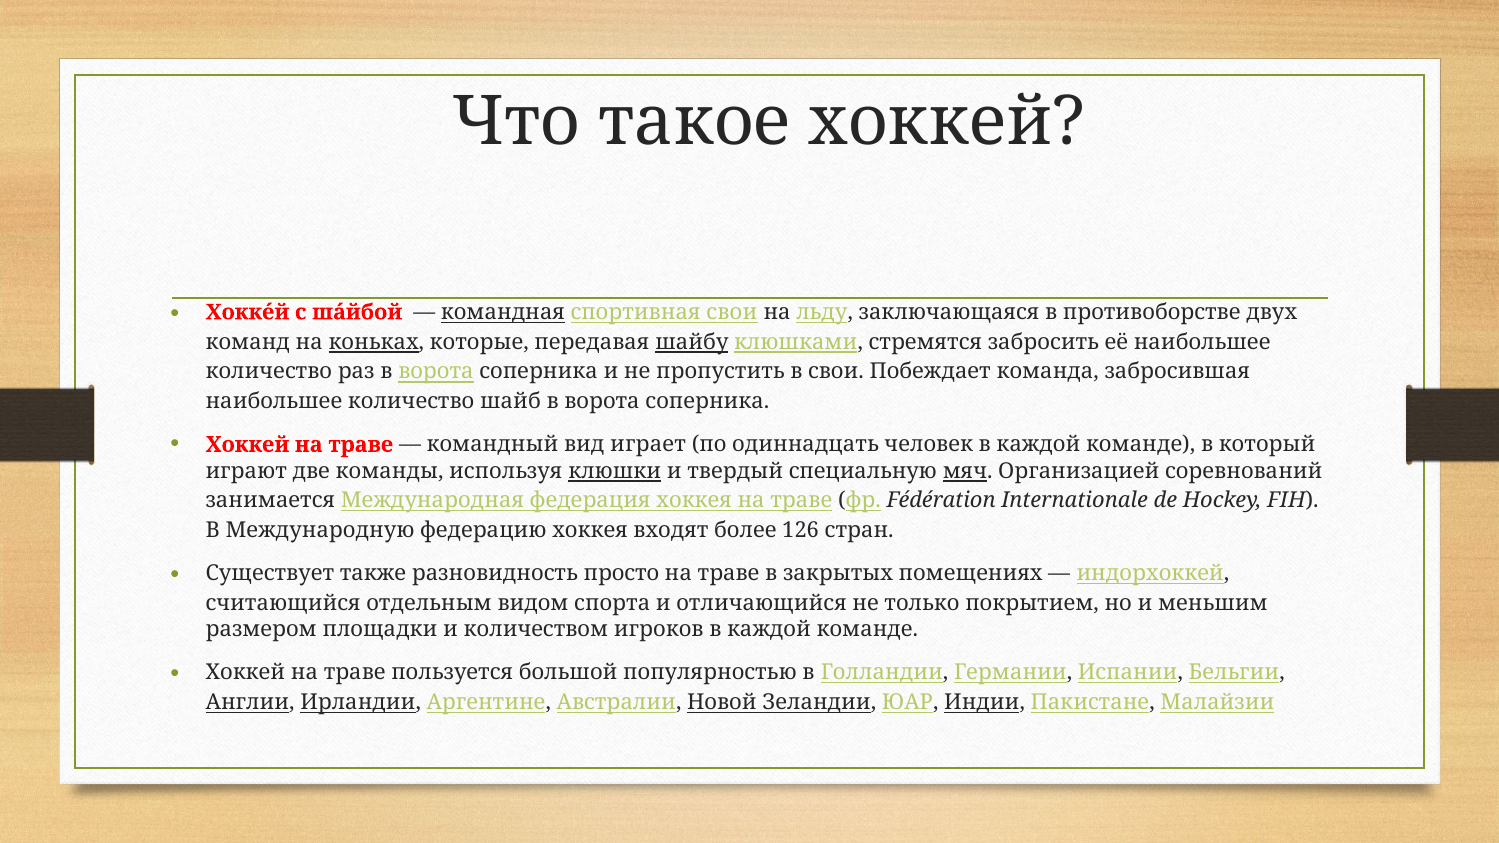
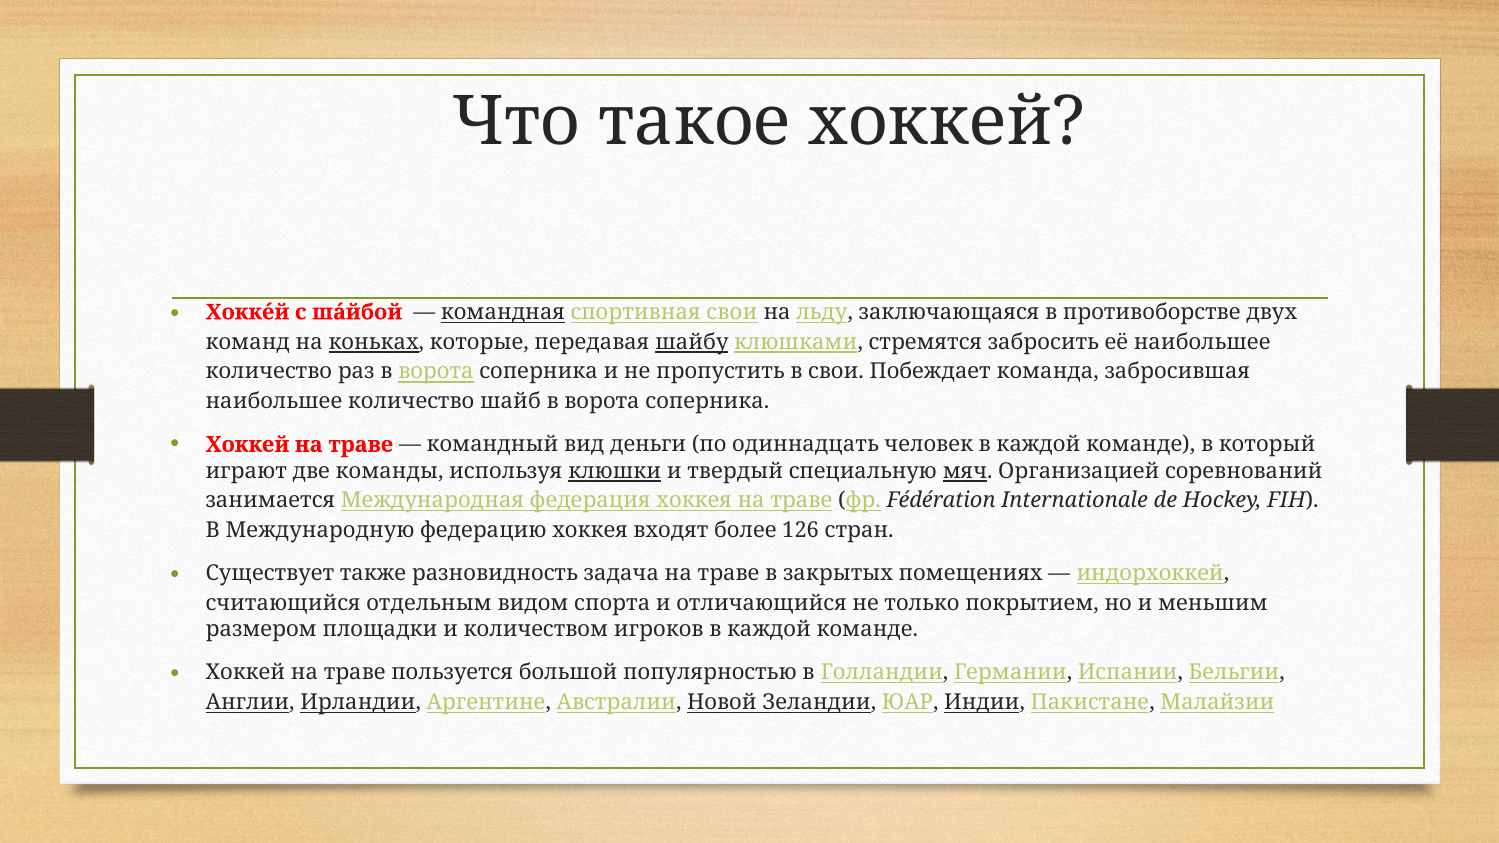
играет: играет -> деньги (648, 445)
просто: просто -> задача (621, 574)
